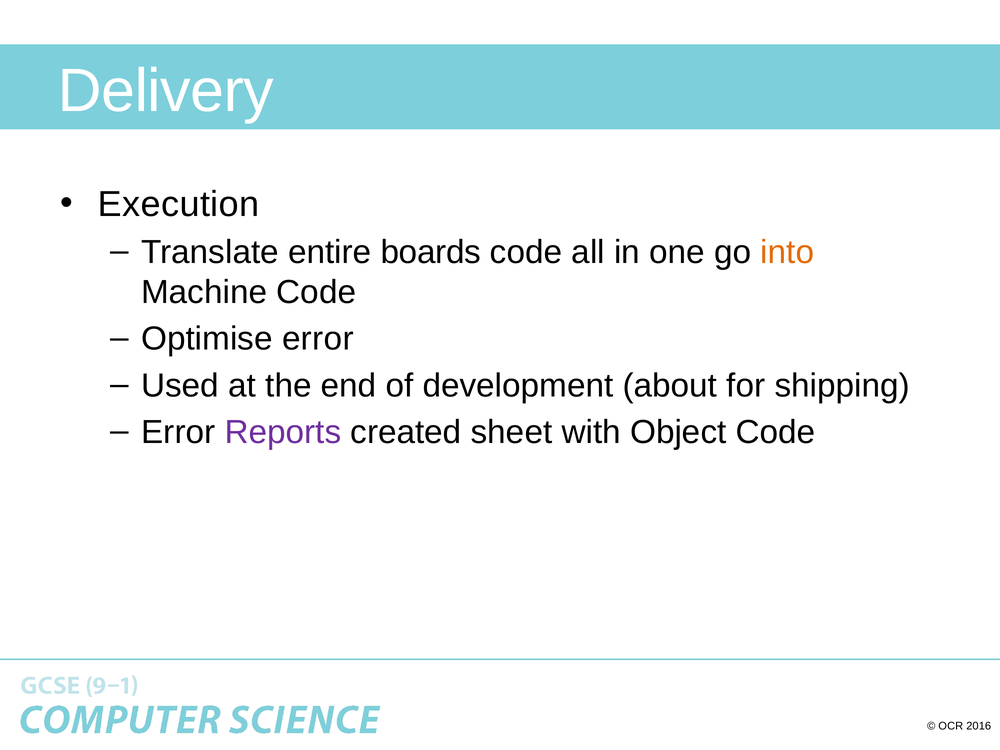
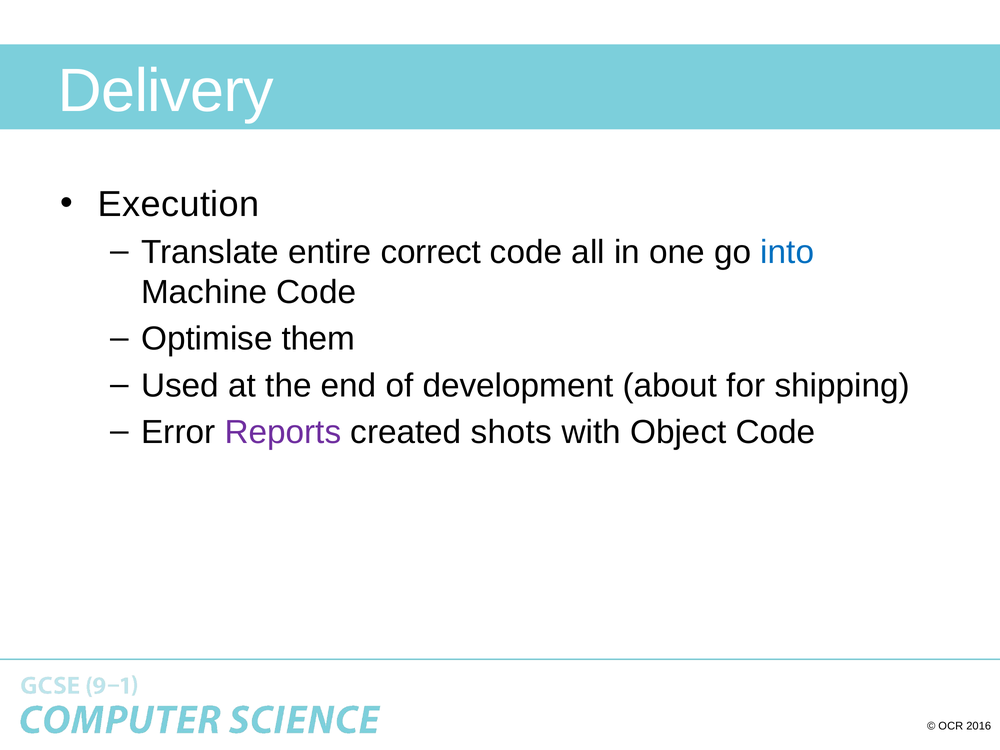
boards: boards -> correct (431, 252)
into colour: orange -> blue (787, 252)
Optimise error: error -> them (318, 339)
sheet: sheet -> shots (511, 432)
